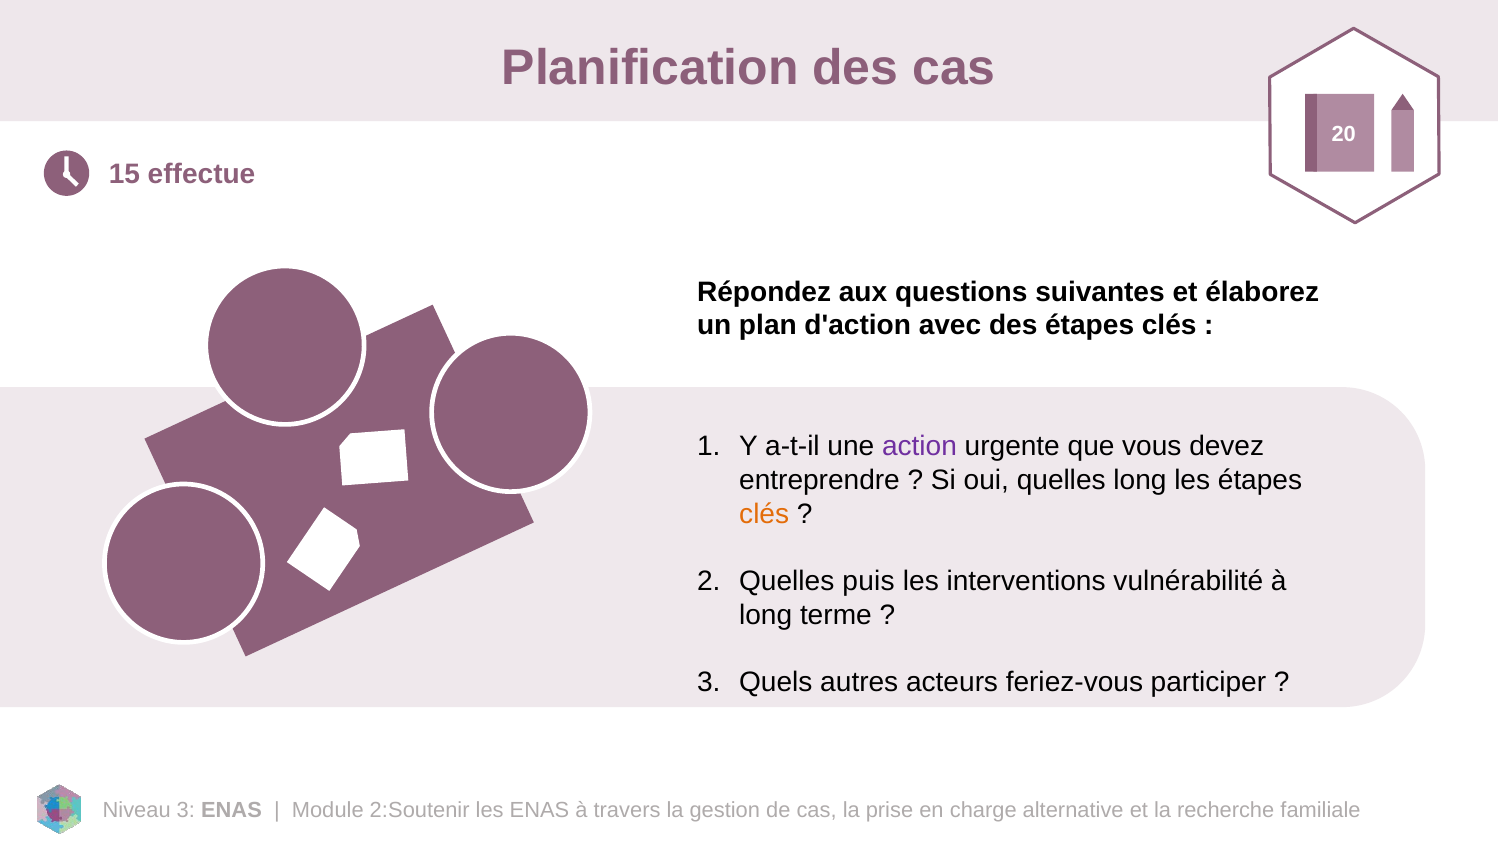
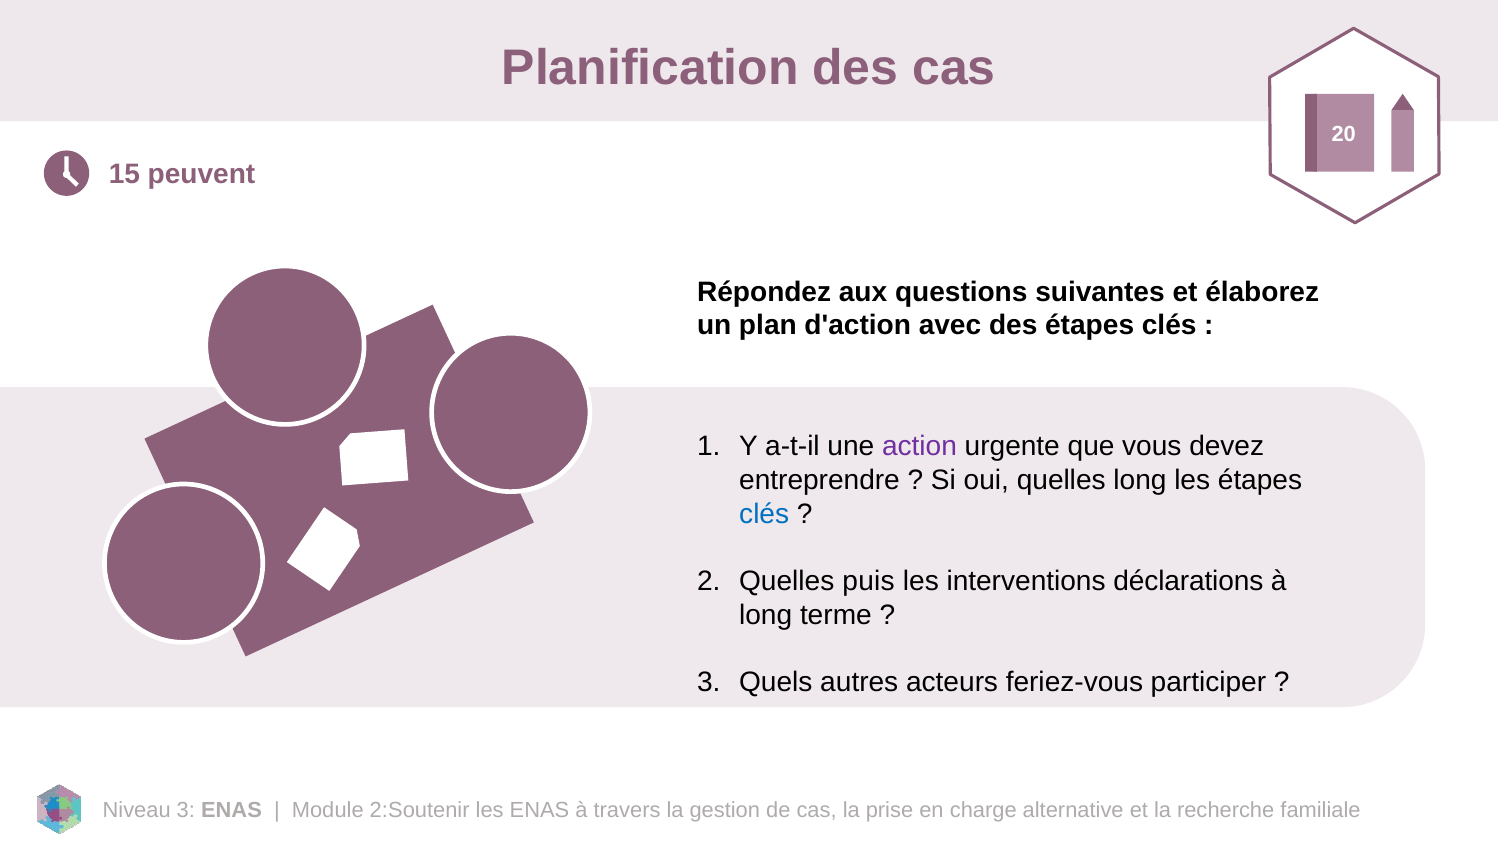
effectue: effectue -> peuvent (202, 174)
clés colour: orange -> blue (764, 514)
vulnérabilité: vulnérabilité -> déclarations (1188, 581)
